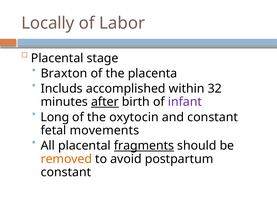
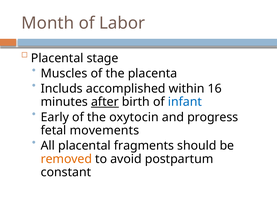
Locally: Locally -> Month (48, 23)
Braxton: Braxton -> Muscles (64, 73)
32: 32 -> 16 (215, 88)
infant colour: purple -> blue (185, 102)
Long: Long -> Early (55, 117)
and constant: constant -> progress (213, 117)
fragments underline: present -> none (144, 146)
